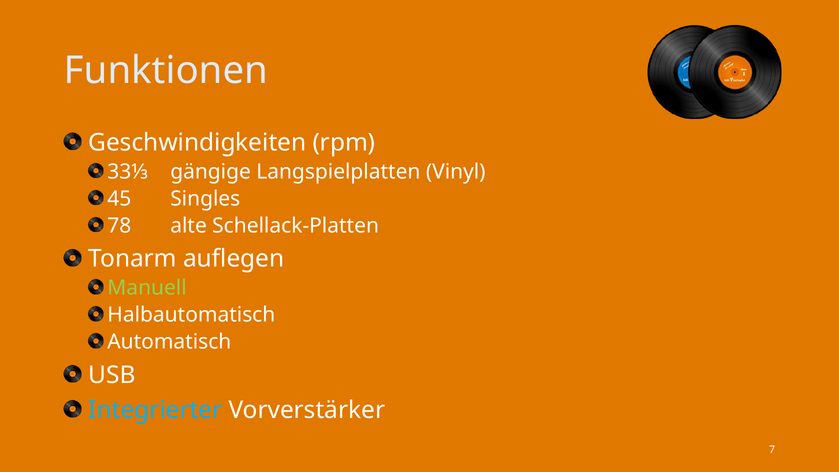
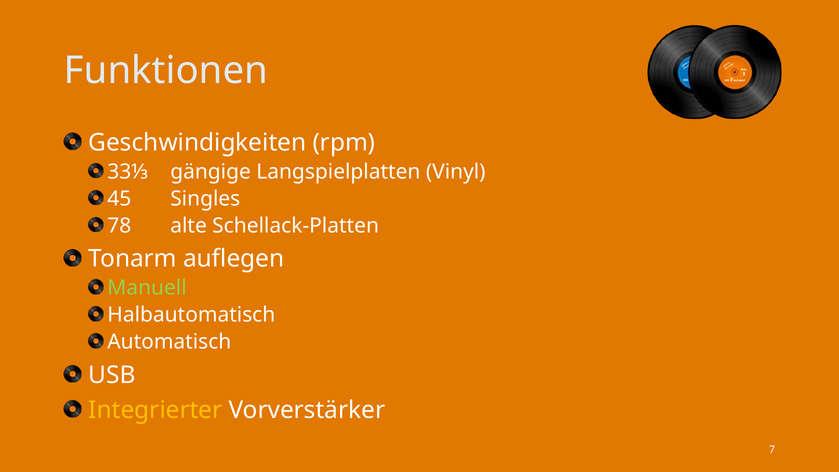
Integrierter colour: light blue -> yellow (155, 410)
